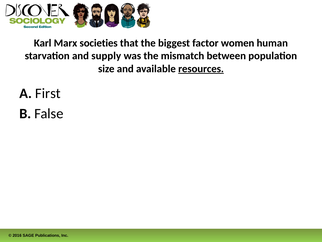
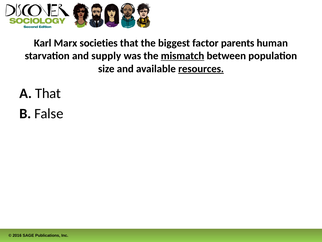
women: women -> parents (238, 43)
mismatch underline: none -> present (183, 56)
A First: First -> That (48, 93)
